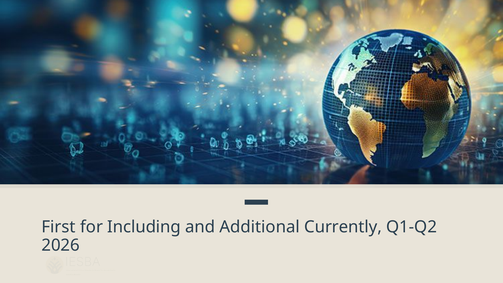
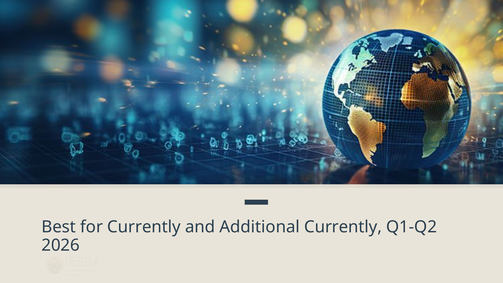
First: First -> Best (59, 227)
for Including: Including -> Currently (144, 227)
